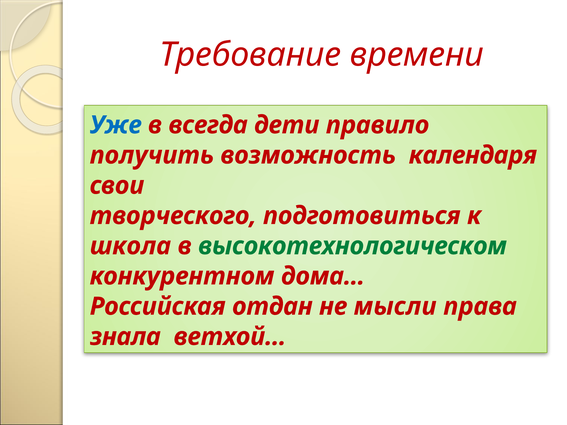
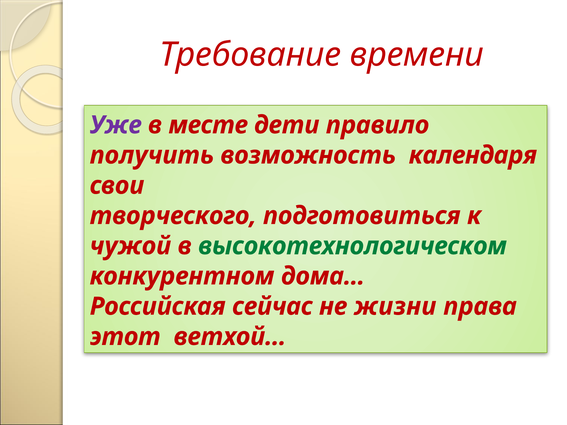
Уже colour: blue -> purple (116, 125)
всегда: всегда -> месте (208, 125)
школа: школа -> чужой (130, 246)
отдан: отдан -> сейчас (272, 307)
мысли: мысли -> жизни (395, 307)
знала: знала -> этот (125, 337)
